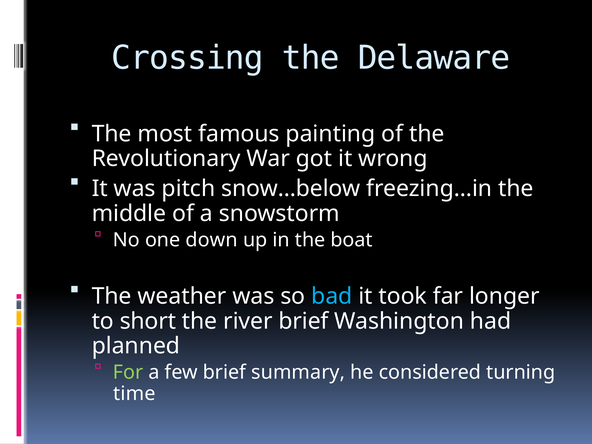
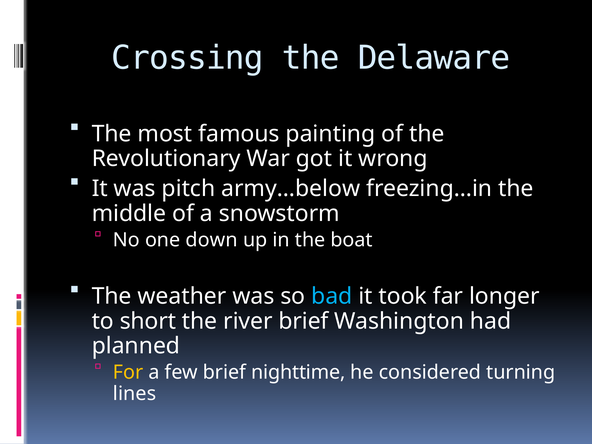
snow…below: snow…below -> army…below (291, 189)
For colour: light green -> yellow (128, 372)
summary: summary -> nighttime (298, 372)
time: time -> lines (135, 394)
